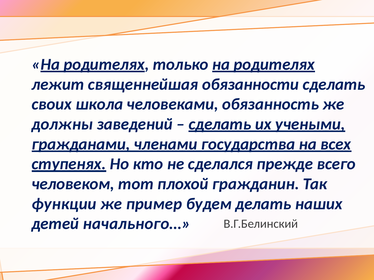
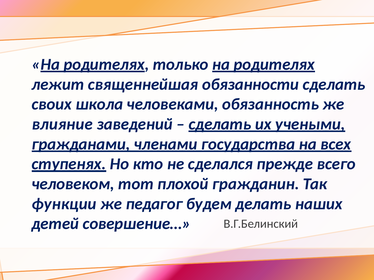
должны: должны -> влияние (62, 124)
пример: пример -> педагог (154, 204)
начального…: начального… -> совершение… (137, 224)
